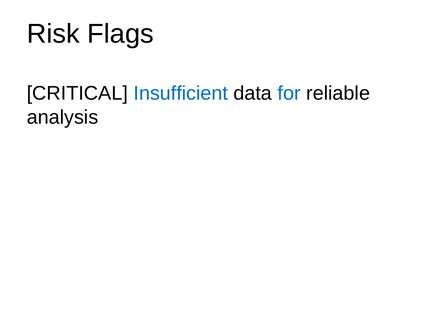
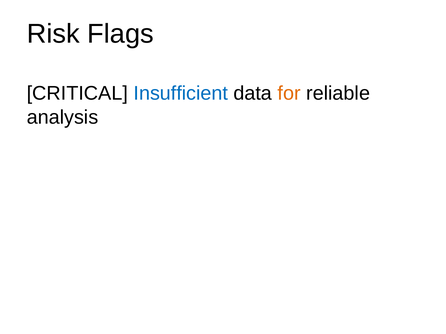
for colour: blue -> orange (289, 94)
